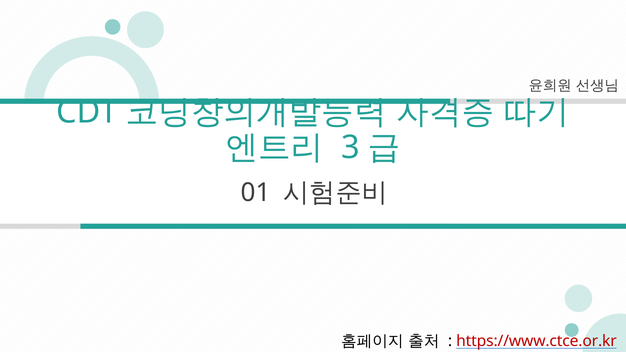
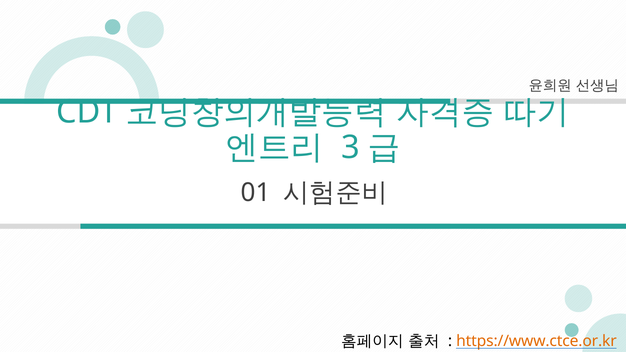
https://www.ctce.or.kr colour: red -> orange (536, 341)
